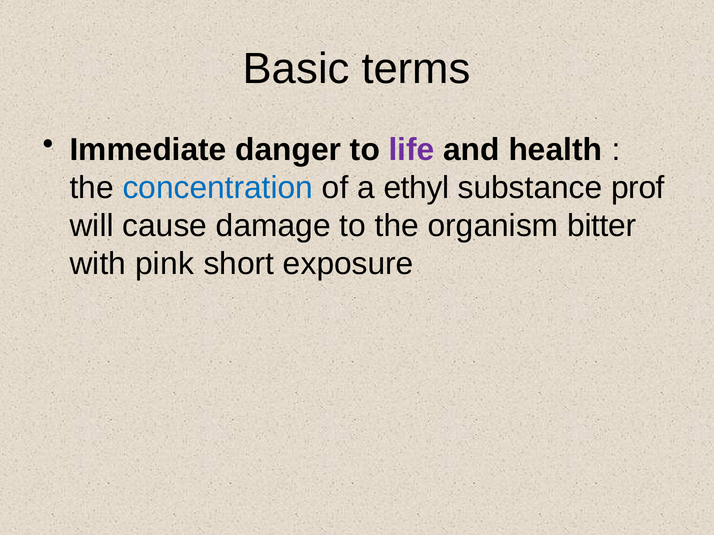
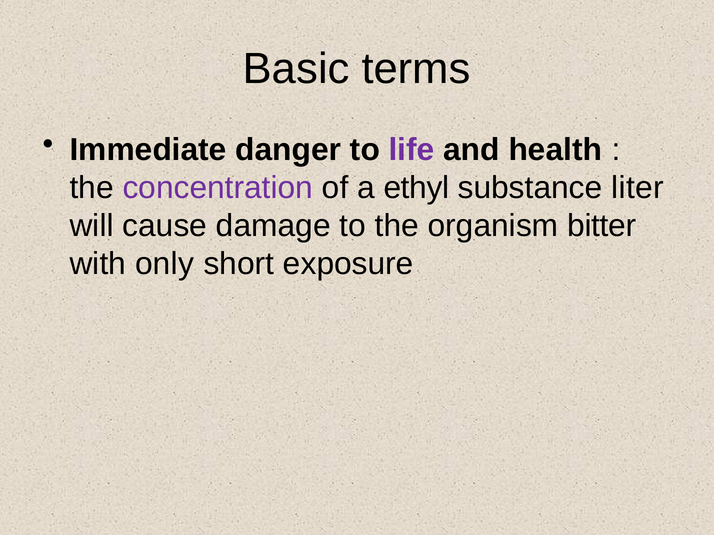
concentration colour: blue -> purple (218, 188)
prof: prof -> liter (638, 188)
pink: pink -> only (165, 264)
